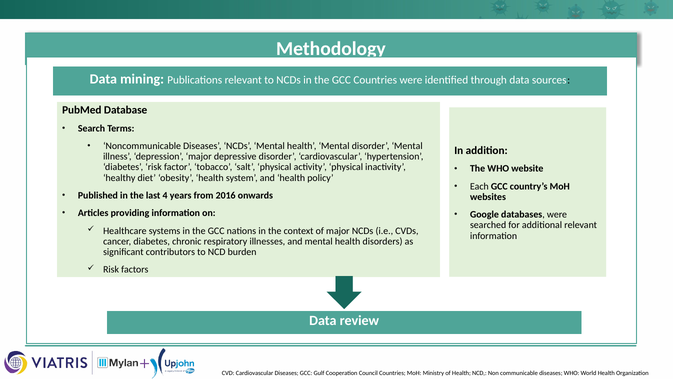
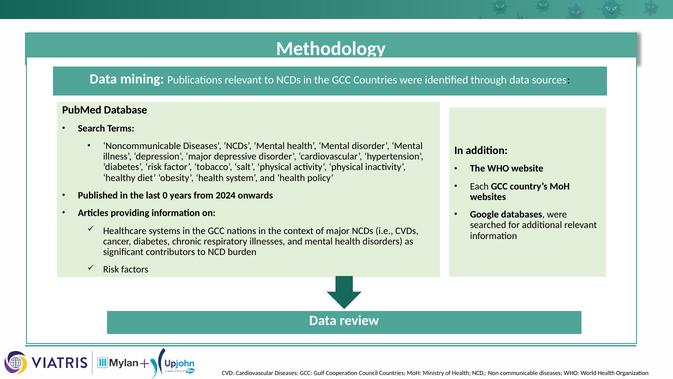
4: 4 -> 0 (165, 195)
2016: 2016 -> 2024 (226, 195)
